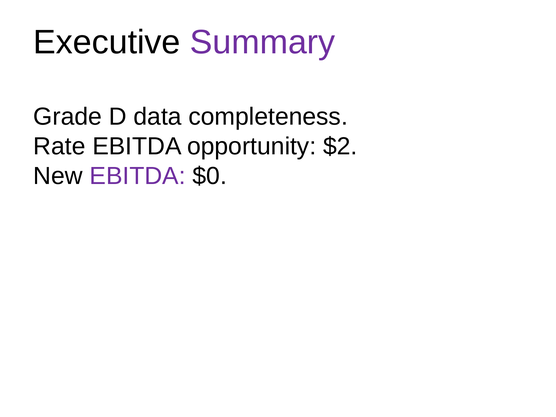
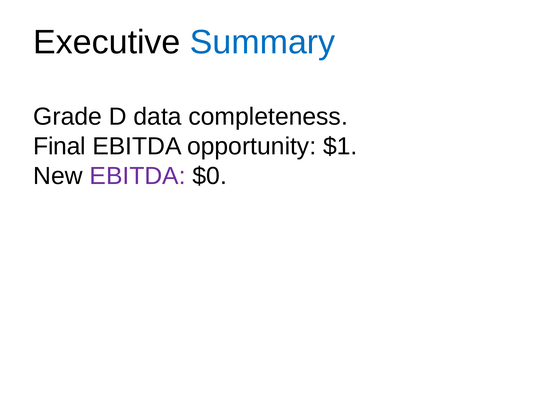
Summary colour: purple -> blue (263, 42)
Rate: Rate -> Final (59, 146)
$2: $2 -> $1 (340, 146)
